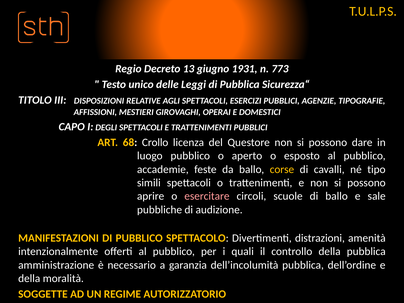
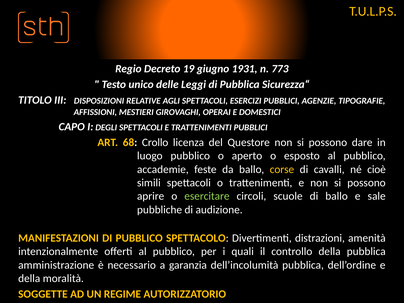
13: 13 -> 19 (189, 69)
tipo: tipo -> cioè (377, 169)
esercitare colour: pink -> light green (207, 196)
